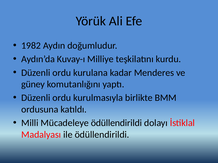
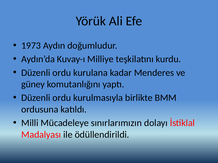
1982: 1982 -> 1973 (31, 46)
Mücadeleye ödüllendirildi: ödüllendirildi -> sınırlarımızın (116, 123)
